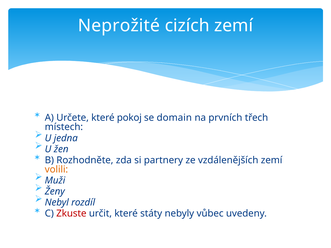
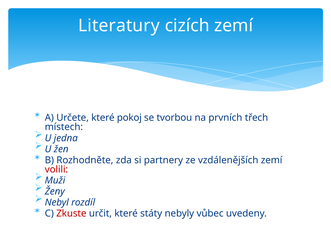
Neprožité: Neprožité -> Literatury (119, 26)
domain: domain -> tvorbou (174, 118)
volili colour: orange -> red (56, 170)
